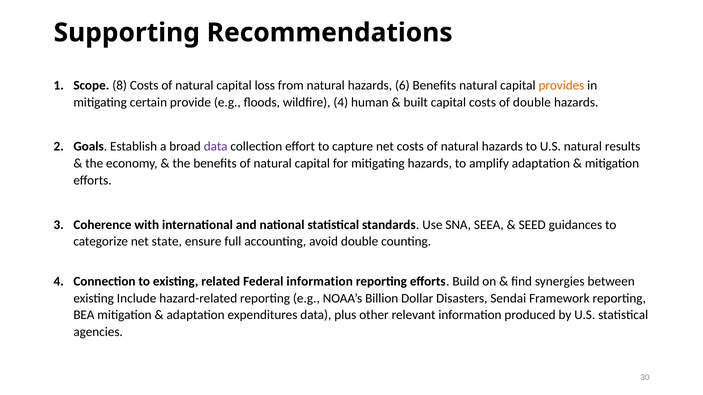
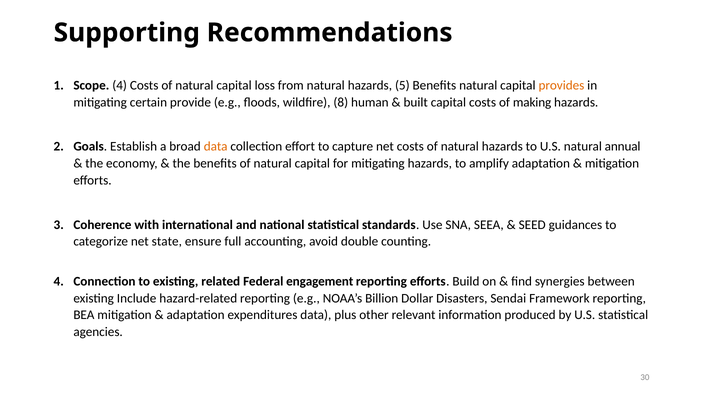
Scope 8: 8 -> 4 (120, 86)
6: 6 -> 5 (402, 86)
wildfire 4: 4 -> 8 (341, 102)
of double: double -> making (532, 102)
data colour: purple -> orange (216, 147)
results: results -> annual (623, 147)
Federal information: information -> engagement (320, 282)
